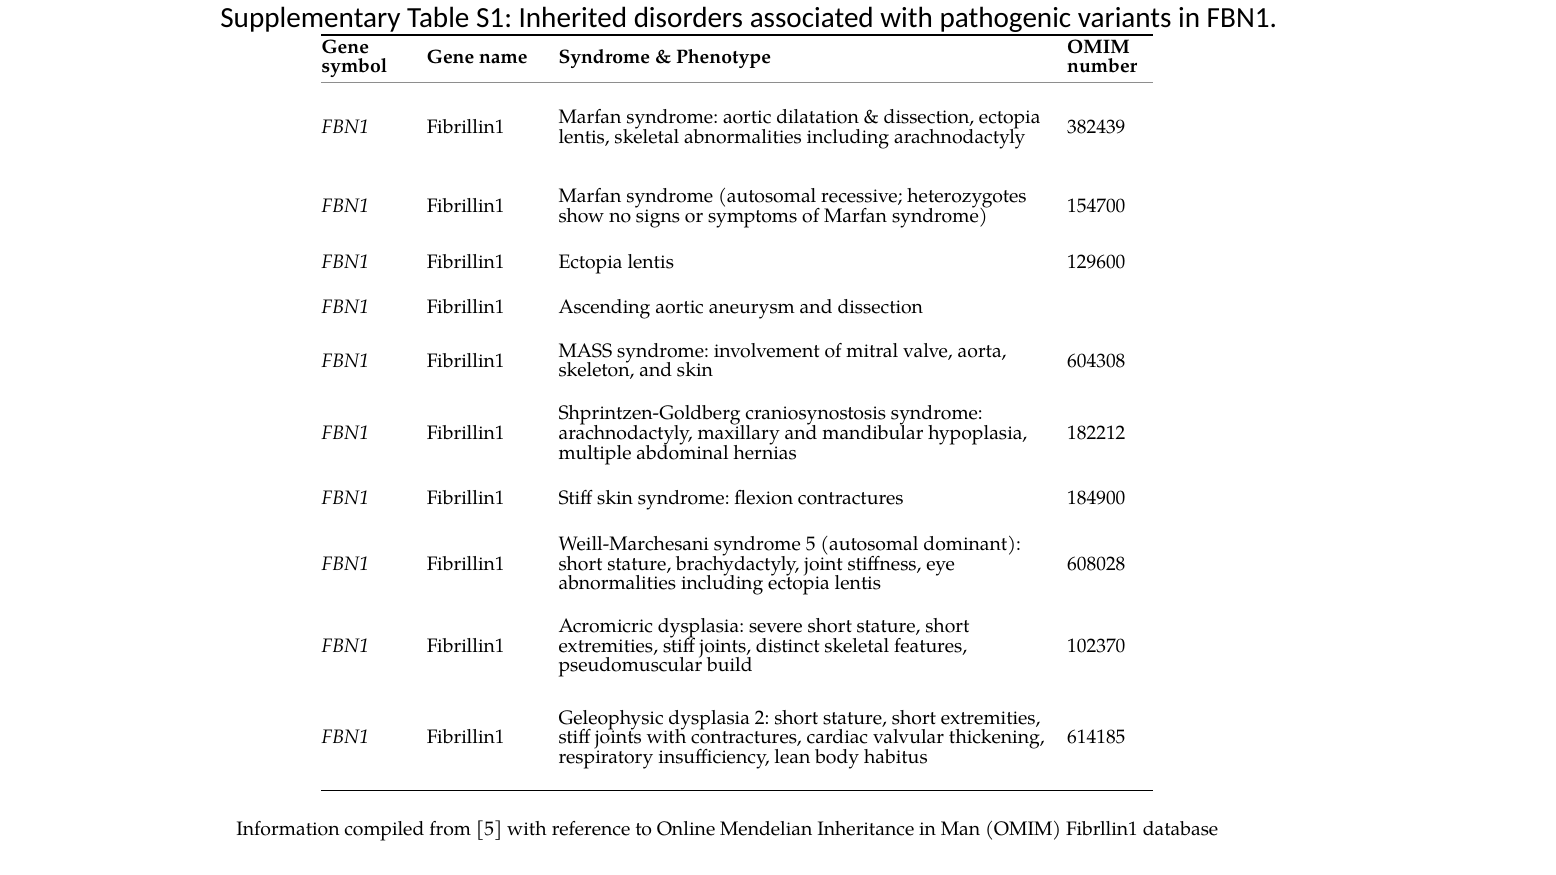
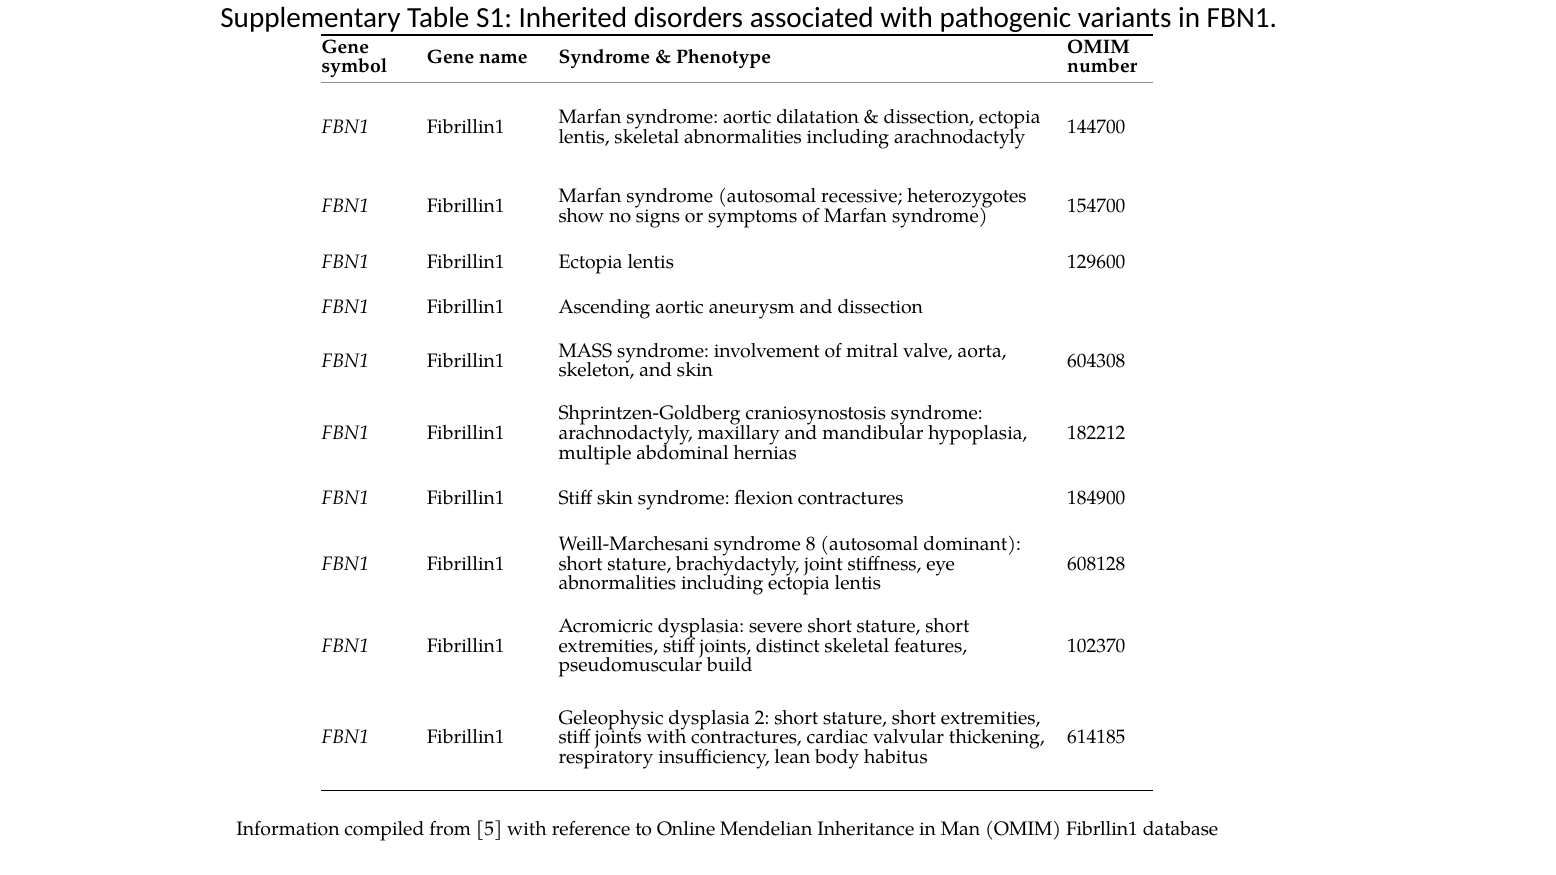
382439: 382439 -> 144700 (1096, 127)
syndrome 5: 5 -> 8 (811, 544)
608028: 608028 -> 608128 (1096, 564)
